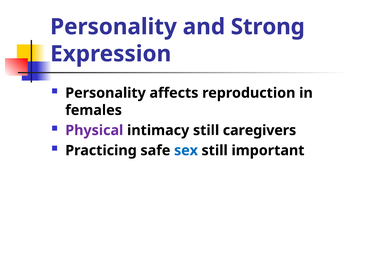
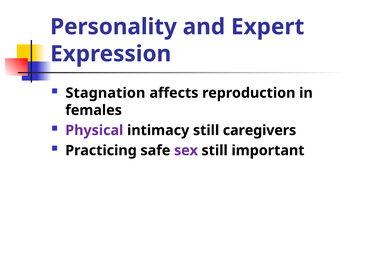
Strong: Strong -> Expert (268, 27)
Personality: Personality -> Stagnation (105, 93)
sex colour: blue -> purple (186, 150)
